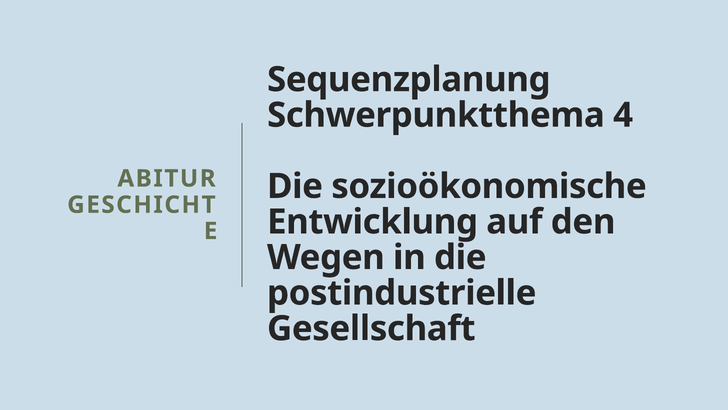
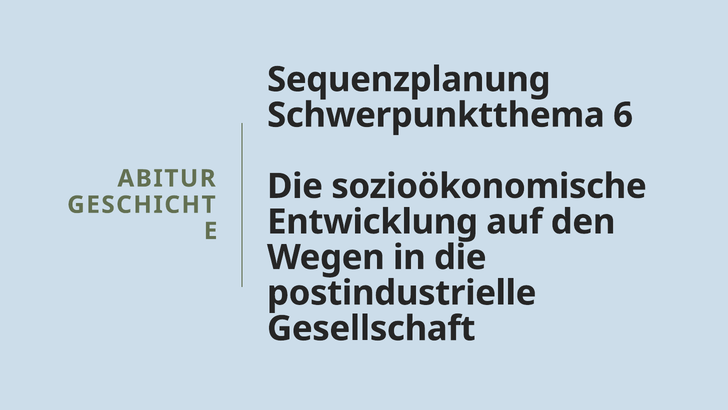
4: 4 -> 6 (623, 115)
